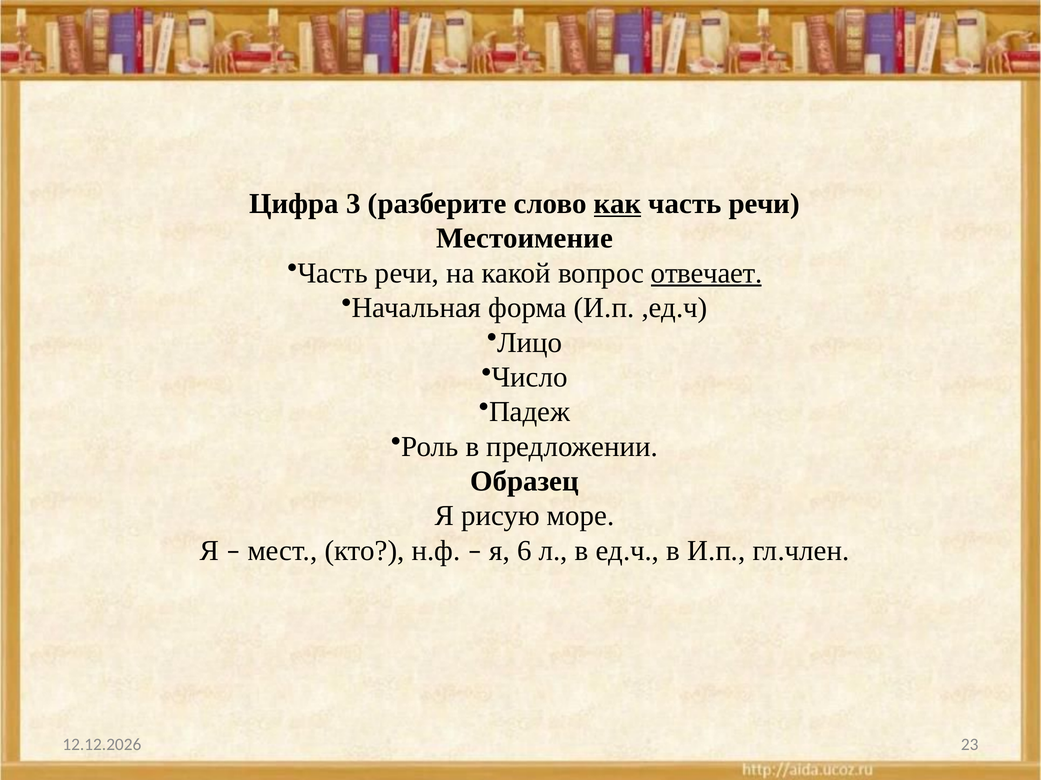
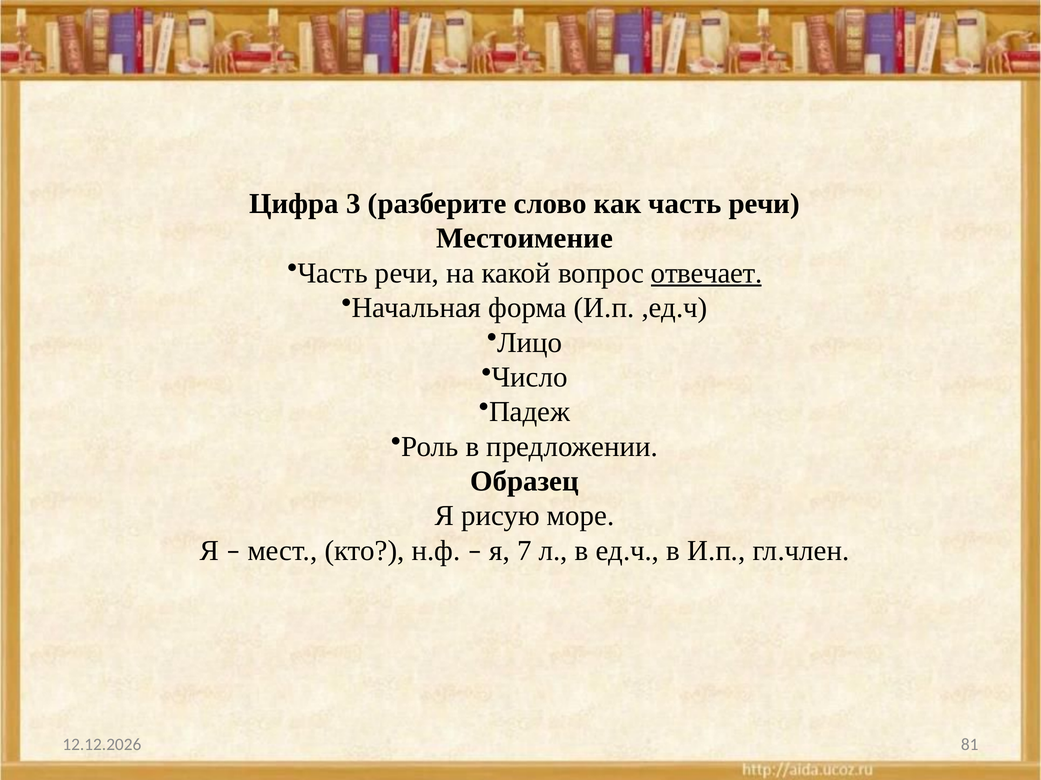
как underline: present -> none (618, 204)
6: 6 -> 7 (524, 551)
23: 23 -> 81 (970, 745)
